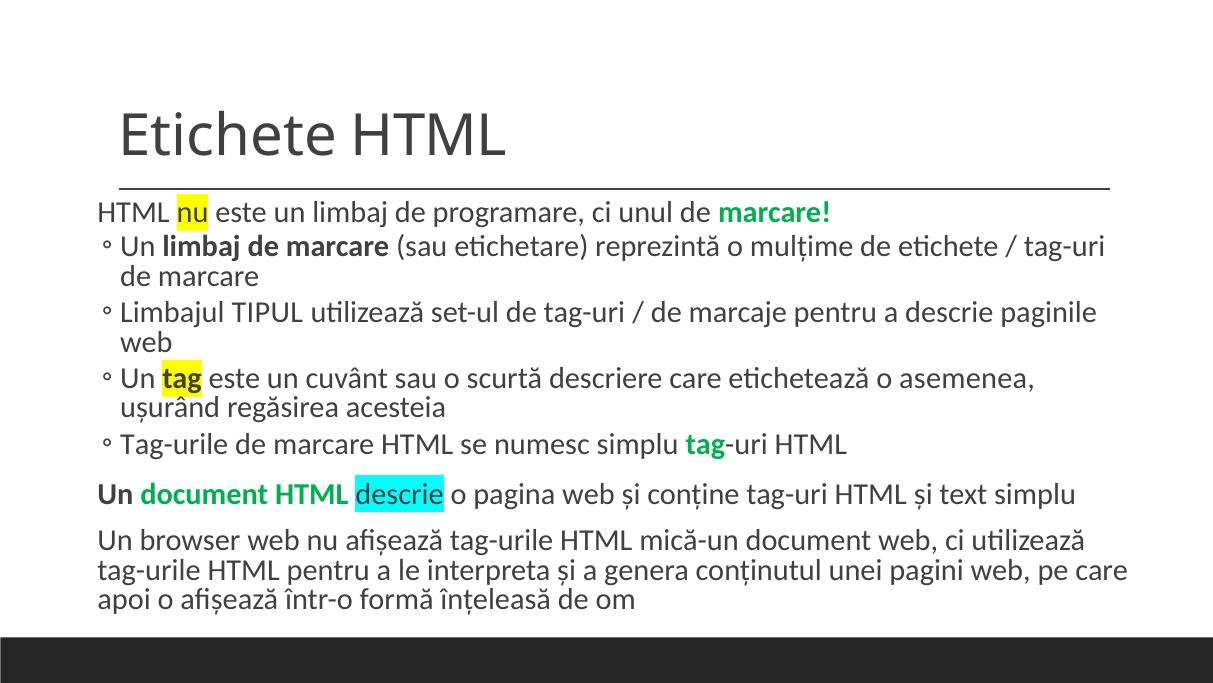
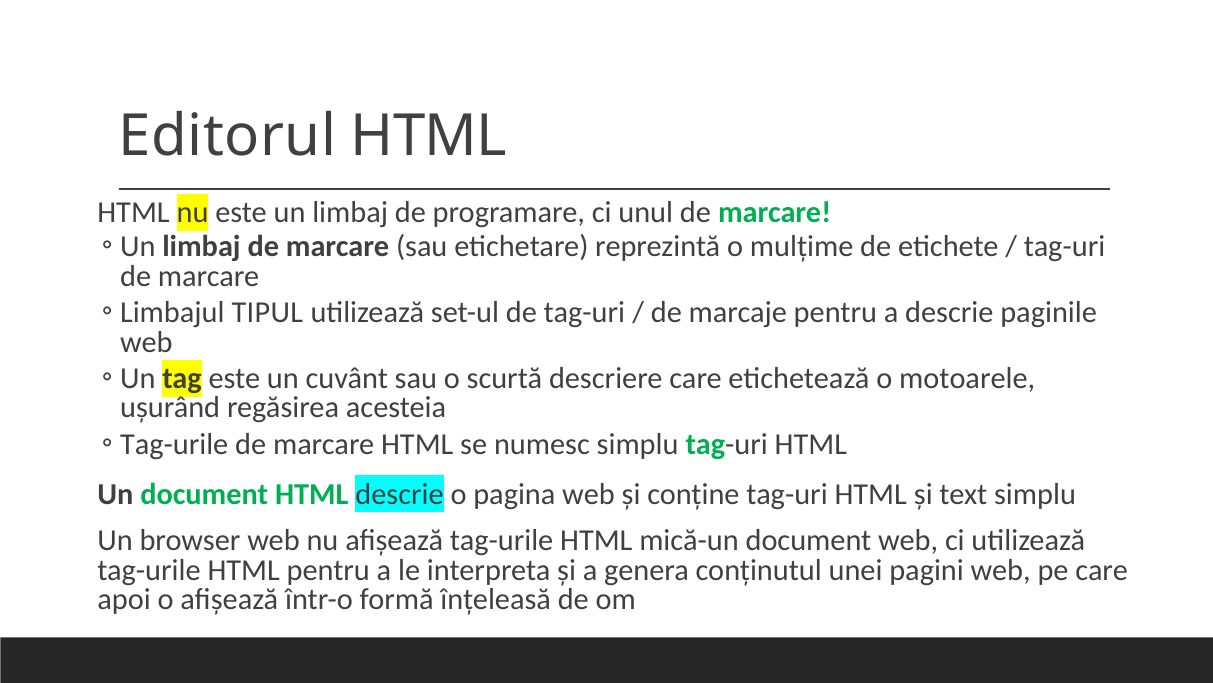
Etichete: Etichete -> Editorul (227, 137)
asemenea: asemenea -> motoarele (967, 378)
